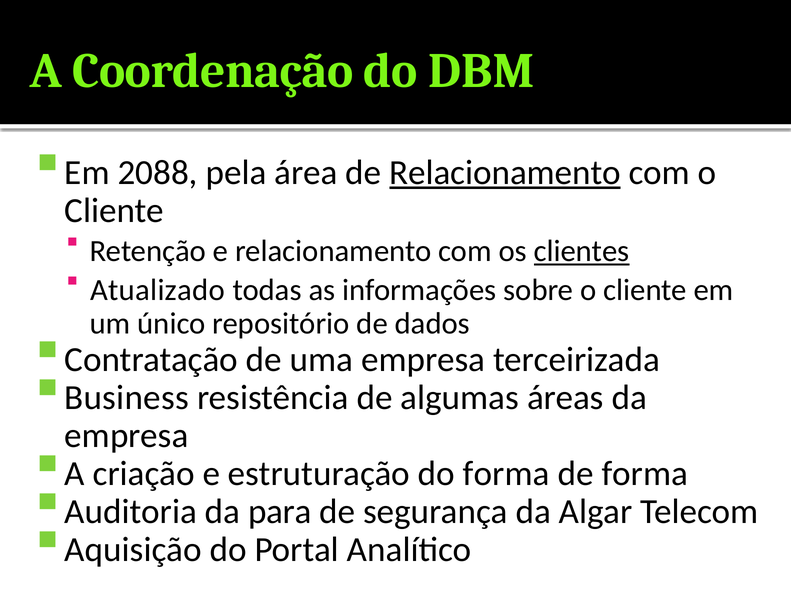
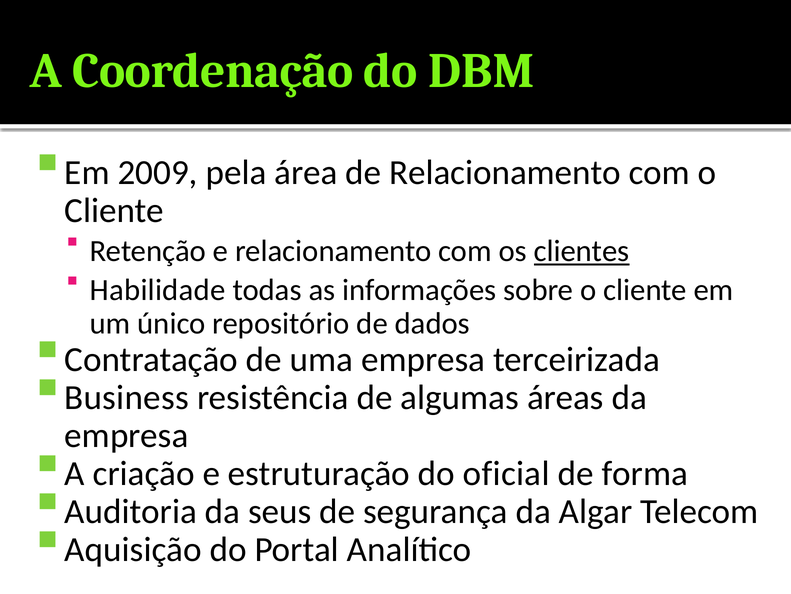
2088: 2088 -> 2009 (158, 172)
Relacionamento underline: present -> none (505, 172)
Atualizado: Atualizado -> Habilidade (158, 290)
do forma: forma -> oficial (506, 473)
para: para -> seus (280, 511)
